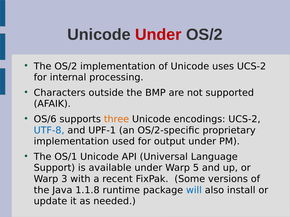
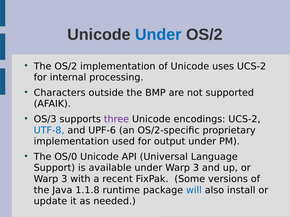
Under colour: red -> blue (158, 35)
OS/6: OS/6 -> OS/3 (45, 119)
three colour: orange -> purple (116, 119)
UPF-1: UPF-1 -> UPF-6 (102, 131)
OS/1: OS/1 -> OS/0 (66, 157)
under Warp 5: 5 -> 3 (196, 168)
